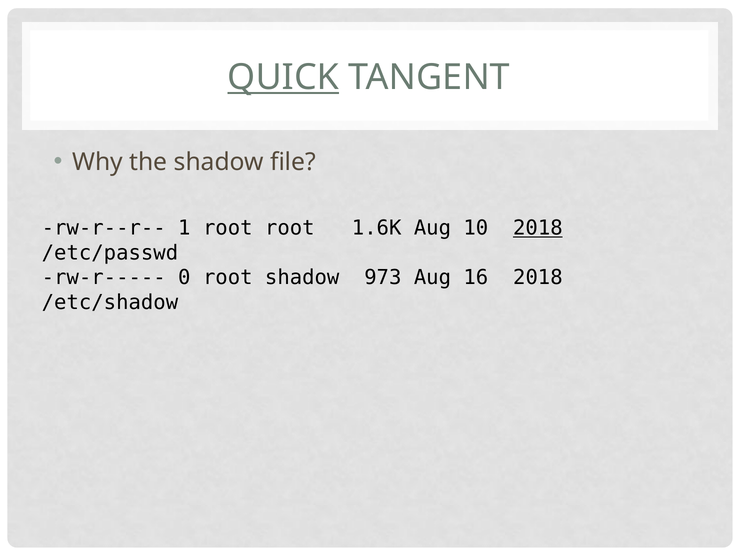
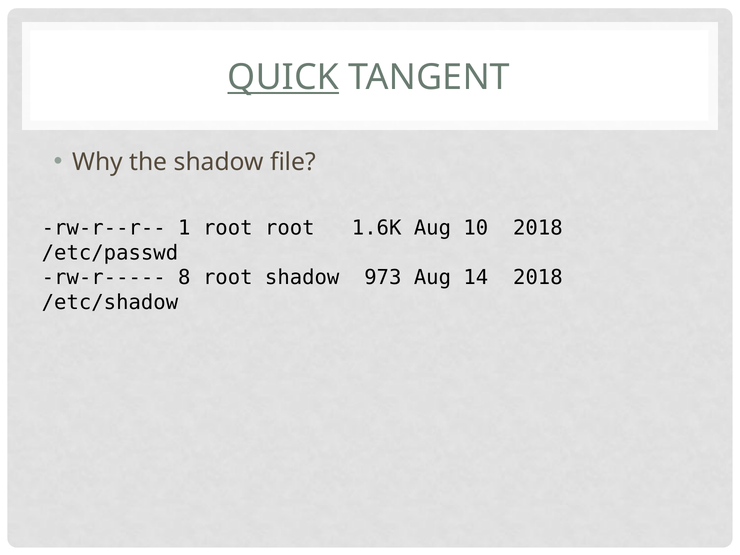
2018 underline: present -> none (538, 228)
0: 0 -> 8 (184, 278)
16: 16 -> 14 (476, 278)
